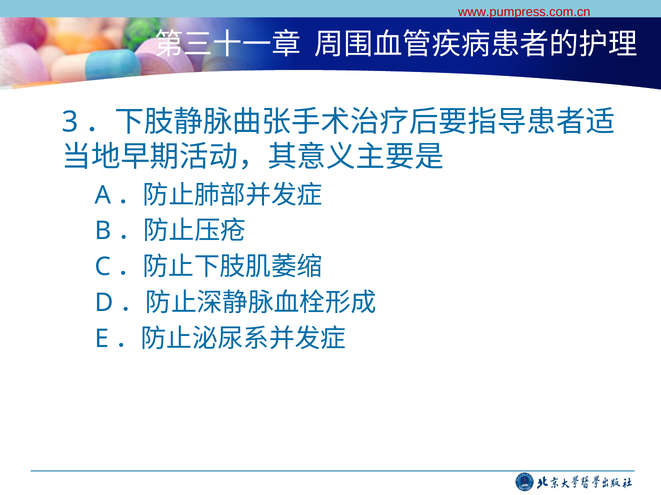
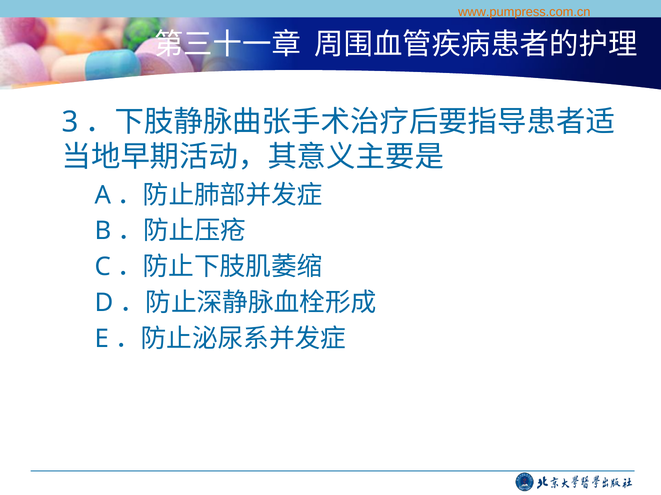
www.pumpress.com.cn colour: red -> orange (524, 12)
